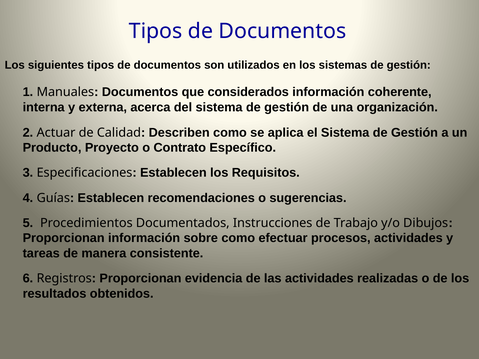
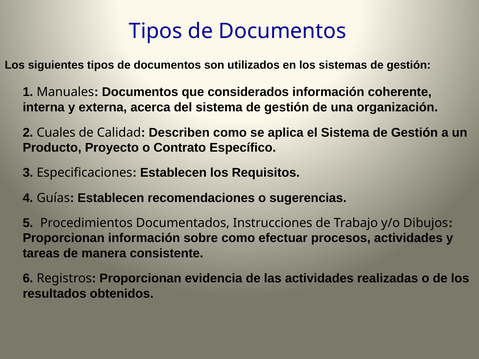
Actuar: Actuar -> Cuales (56, 133)
